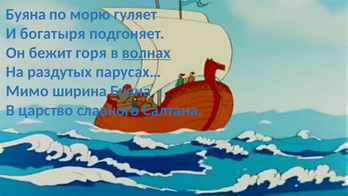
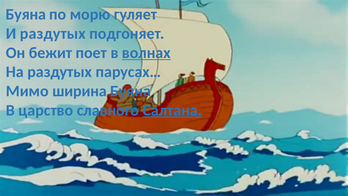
И богатыря: богатыря -> раздутых (53, 34)
горя: горя -> поет (91, 53)
Салтана underline: none -> present (172, 110)
